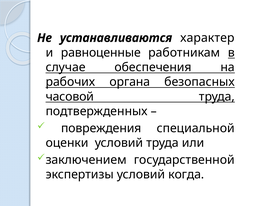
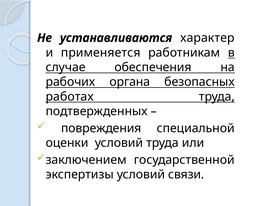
равноценные: равноценные -> применяется (101, 52)
часовой: часовой -> работах (70, 96)
когда: когда -> связи (186, 174)
